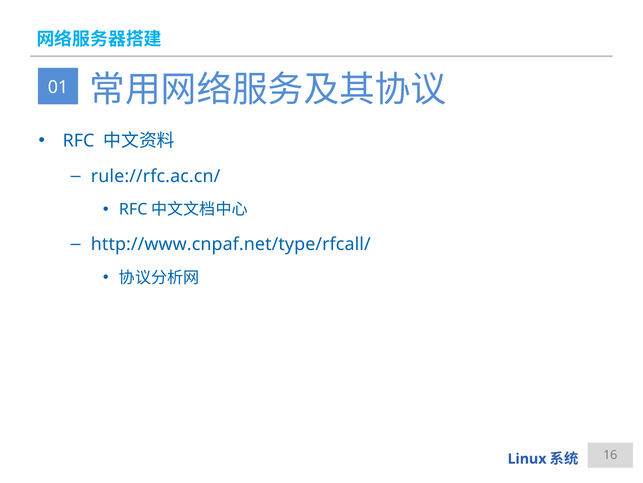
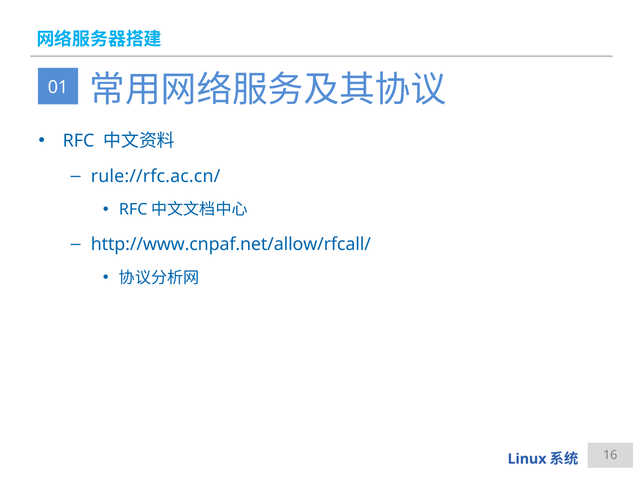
http://www.cnpaf.net/type/rfcall/: http://www.cnpaf.net/type/rfcall/ -> http://www.cnpaf.net/allow/rfcall/ (231, 244)
